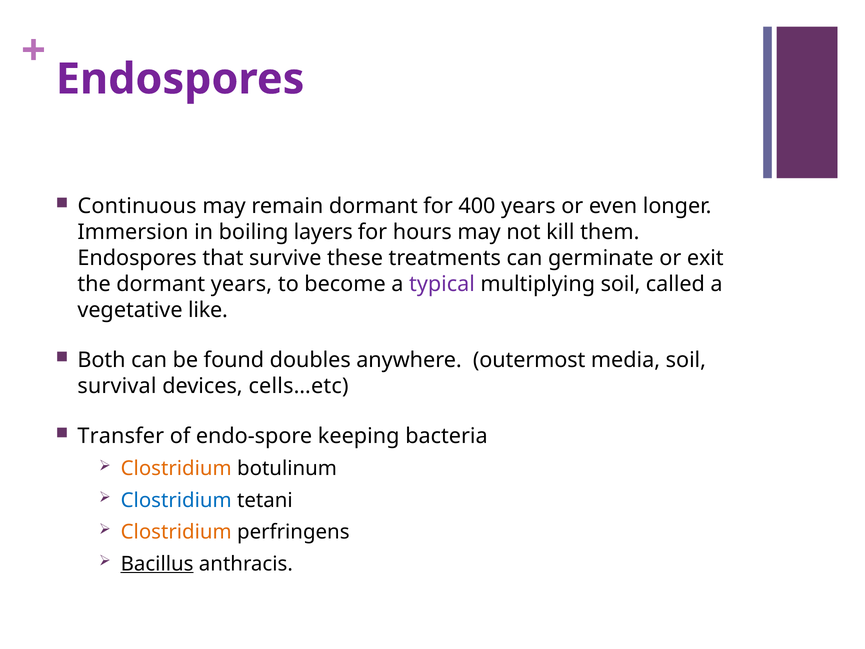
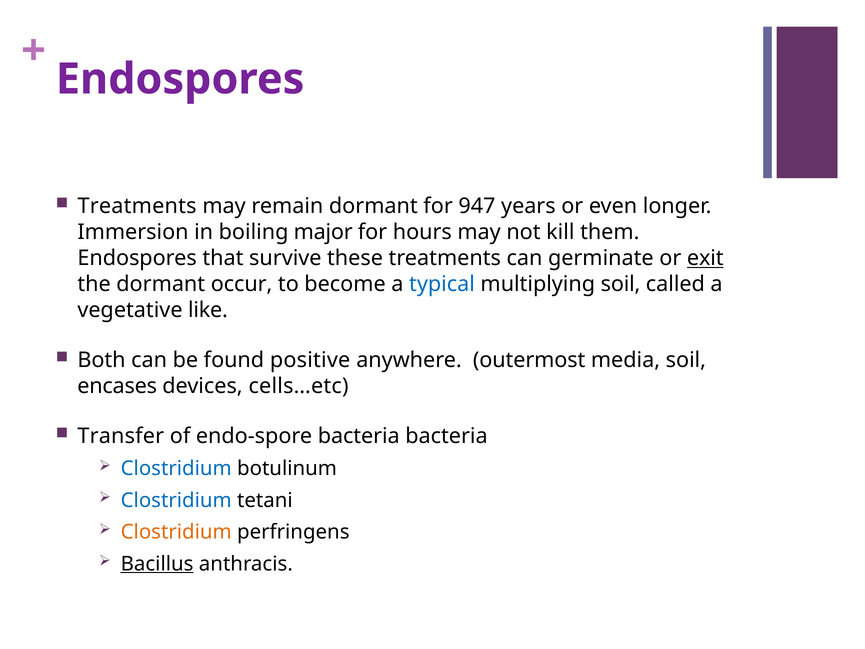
Continuous: Continuous -> Treatments (137, 206)
400: 400 -> 947 (477, 206)
layers: layers -> major (323, 232)
exit underline: none -> present (705, 258)
dormant years: years -> occur (242, 284)
typical colour: purple -> blue (442, 284)
doubles: doubles -> positive (310, 360)
survival: survival -> encases (117, 386)
endo-spore keeping: keeping -> bacteria (359, 436)
Clostridium colour: orange -> blue (176, 468)
